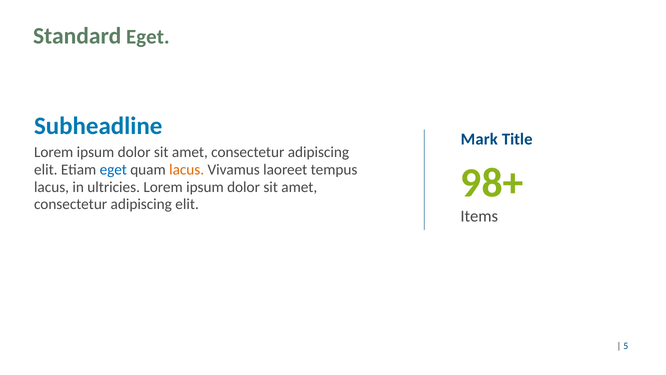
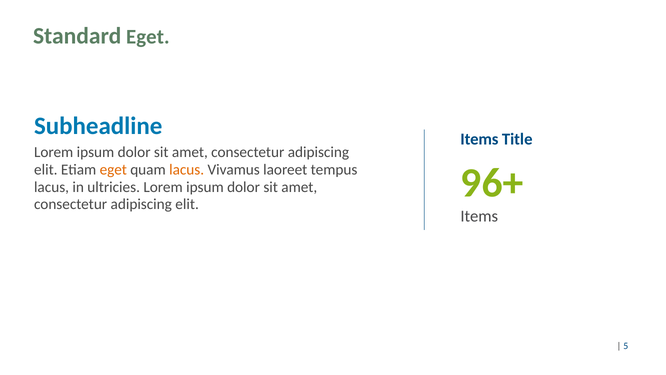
Mark: Mark -> Items (479, 139)
eget colour: blue -> orange (113, 169)
98+: 98+ -> 96+ (492, 183)
